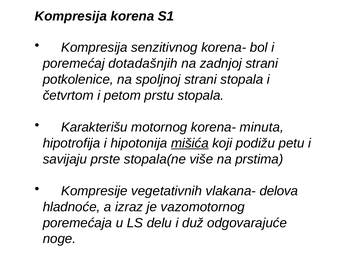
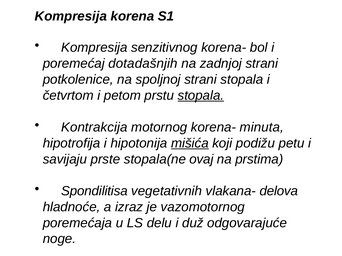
stopala underline: none -> present (201, 96)
Karakterišu: Karakterišu -> Kontrakcija (94, 128)
više: više -> ovaj (201, 159)
Kompresije: Kompresije -> Spondilitisa (94, 191)
